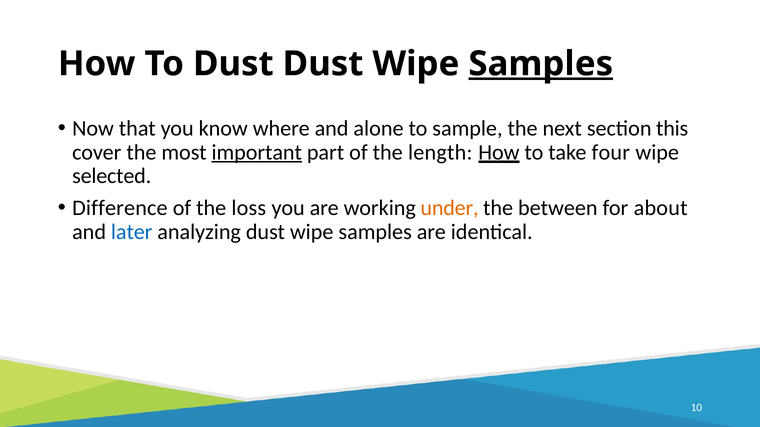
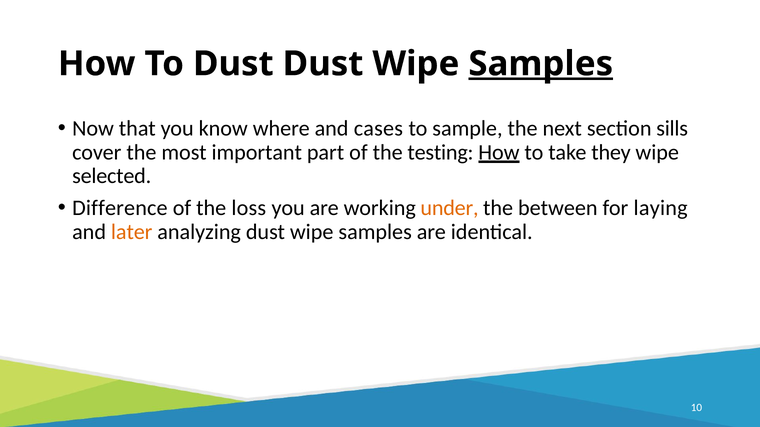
alone: alone -> cases (378, 128)
this: this -> sills (672, 128)
important underline: present -> none (257, 152)
length: length -> testing (441, 152)
four: four -> they (611, 152)
about: about -> laying (661, 208)
later colour: blue -> orange (132, 232)
